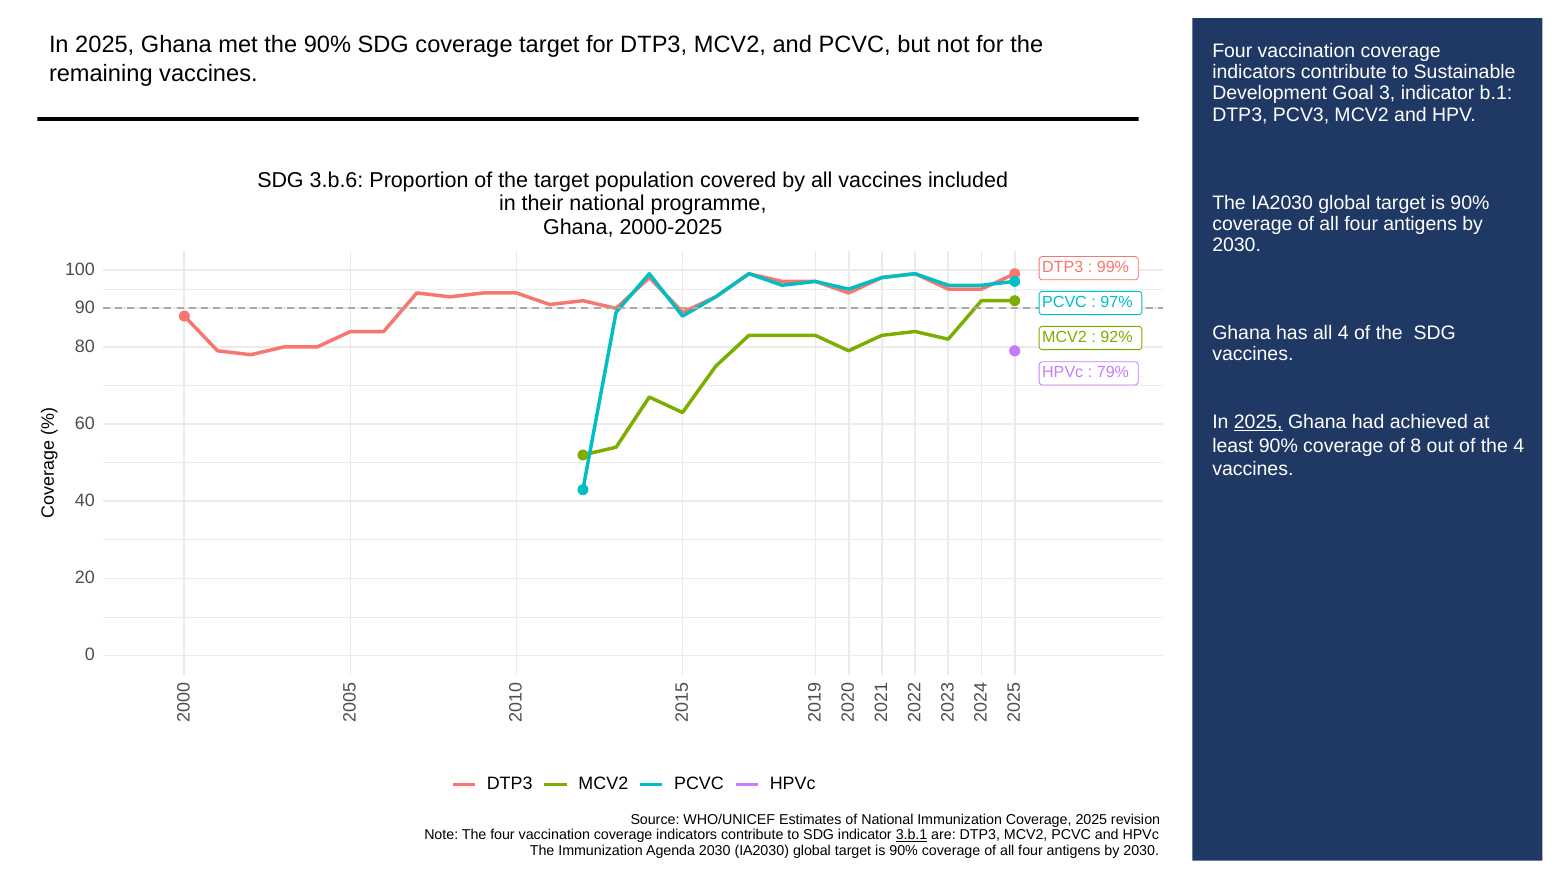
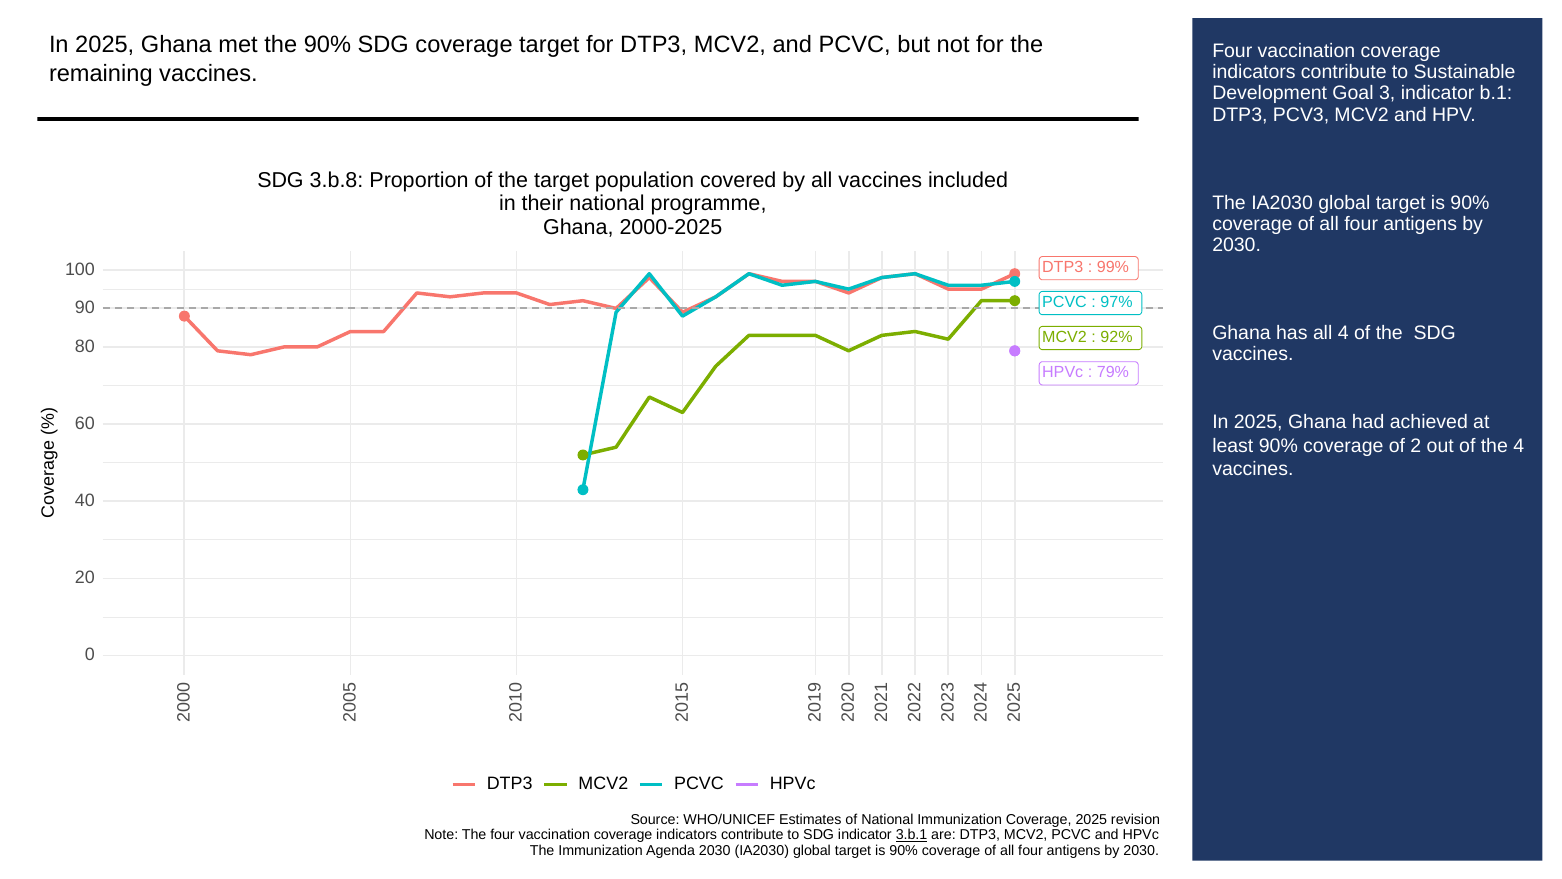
3.b.6: 3.b.6 -> 3.b.8 (337, 180)
2025 underline: present -> none (1258, 422)
of 8: 8 -> 2 (1416, 446)
